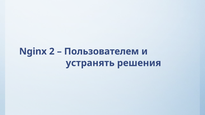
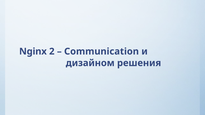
Пользователем: Пользователем -> Communication (101, 52)
устранять: устранять -> дизайном (90, 63)
